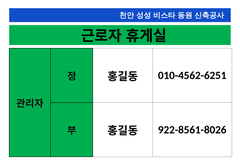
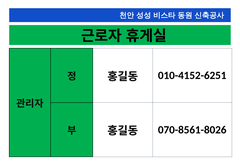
010-4562-6251: 010-4562-6251 -> 010-4152-6251 (192, 76)
922-8561-8026: 922-8561-8026 -> 070-8561-8026 (192, 130)
